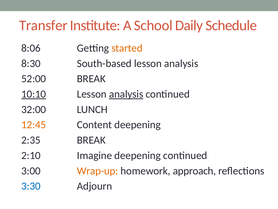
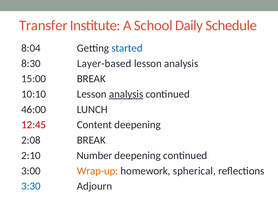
8:06: 8:06 -> 8:04 (31, 48)
started colour: orange -> blue (127, 48)
South-based: South-based -> Layer-based (104, 63)
52:00: 52:00 -> 15:00 (34, 79)
10:10 underline: present -> none (34, 94)
32:00: 32:00 -> 46:00 (34, 109)
12:45 colour: orange -> red (34, 125)
2:35: 2:35 -> 2:08 (31, 140)
Imagine: Imagine -> Number (94, 155)
approach: approach -> spherical (194, 170)
